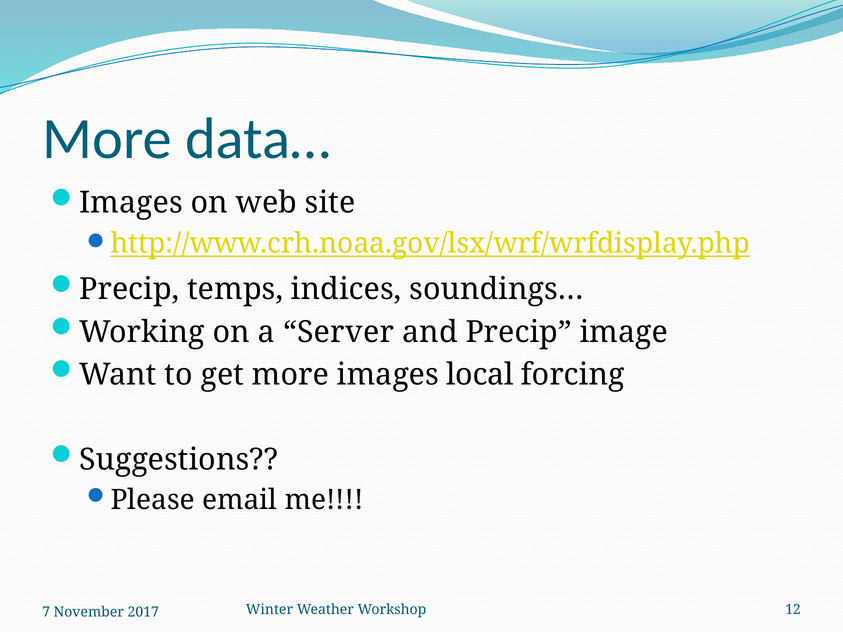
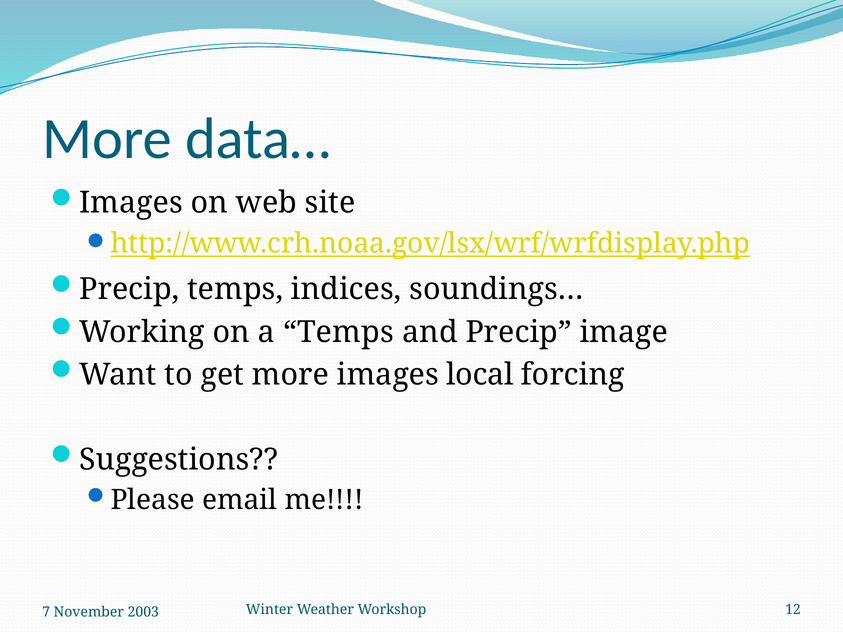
a Server: Server -> Temps (339, 332)
2017: 2017 -> 2003 (143, 612)
